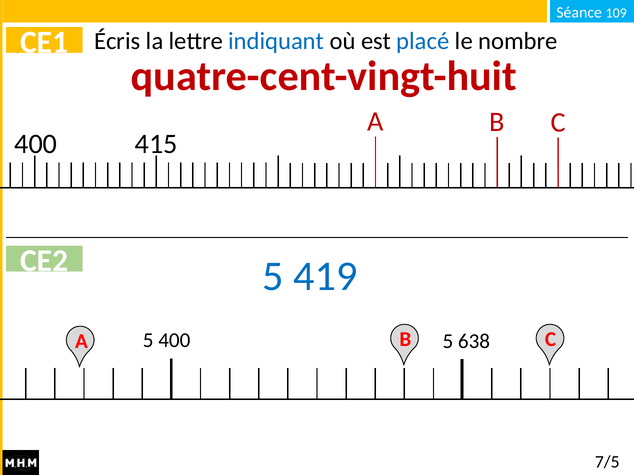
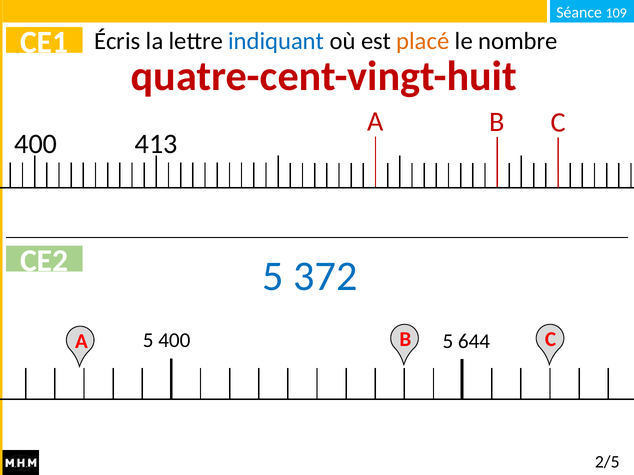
placé colour: blue -> orange (423, 41)
415: 415 -> 413 (156, 144)
419: 419 -> 372 (325, 277)
638: 638 -> 644 (474, 341)
7/5: 7/5 -> 2/5 (607, 463)
